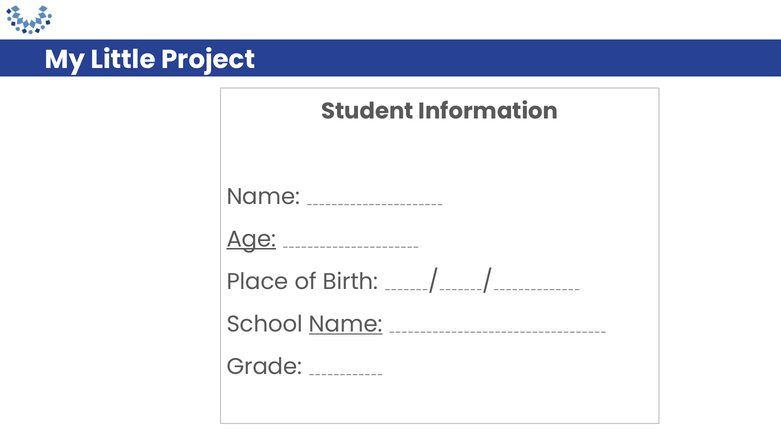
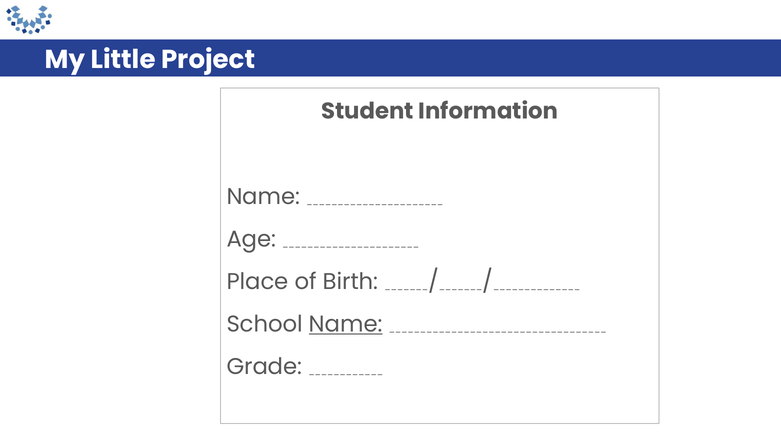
Age underline: present -> none (251, 239)
